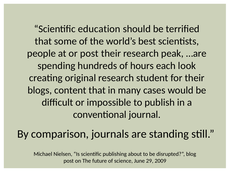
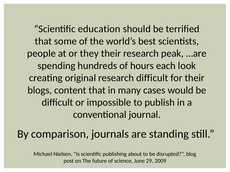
or post: post -> they (89, 54)
research student: student -> difficult (152, 78)
